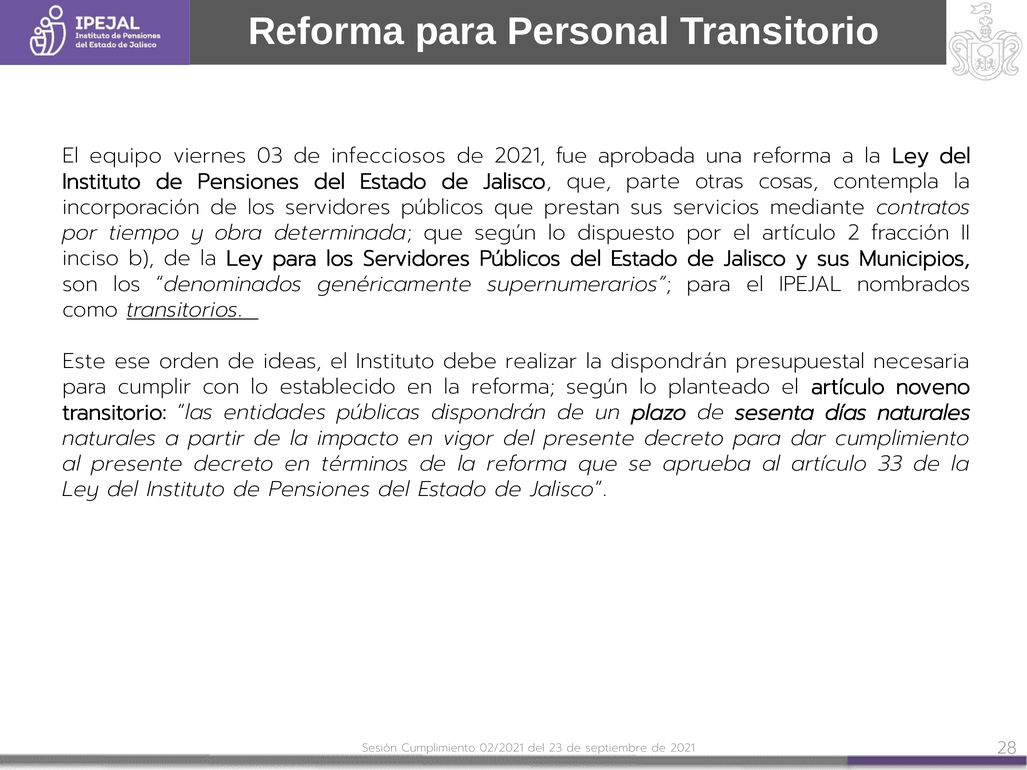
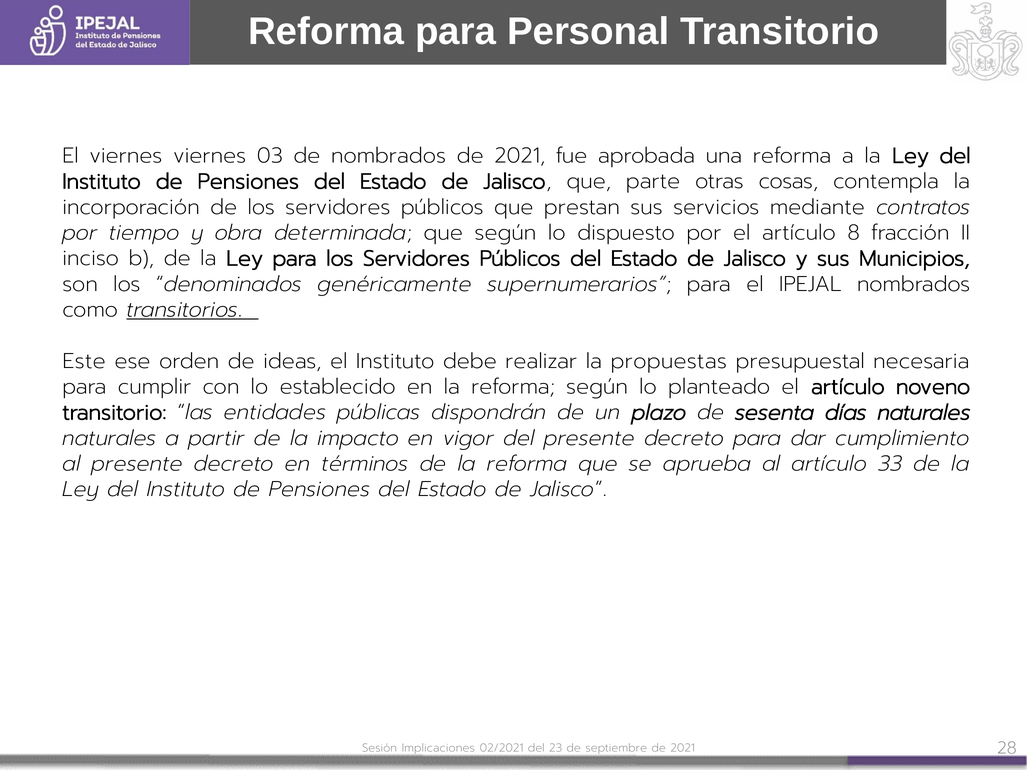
El equipo: equipo -> viernes (126, 156)
de infecciosos: infecciosos -> nombrados (389, 156)
2: 2 -> 8 (854, 233)
la dispondrán: dispondrán -> propuestas (669, 361)
Sesión Cumplimiento: Cumplimiento -> Implicaciones (438, 748)
